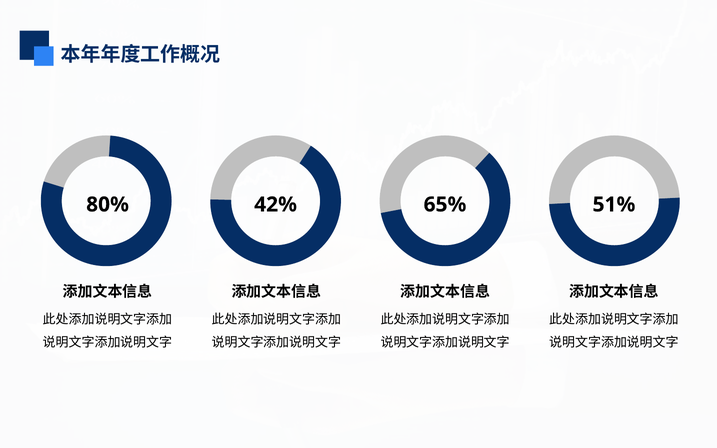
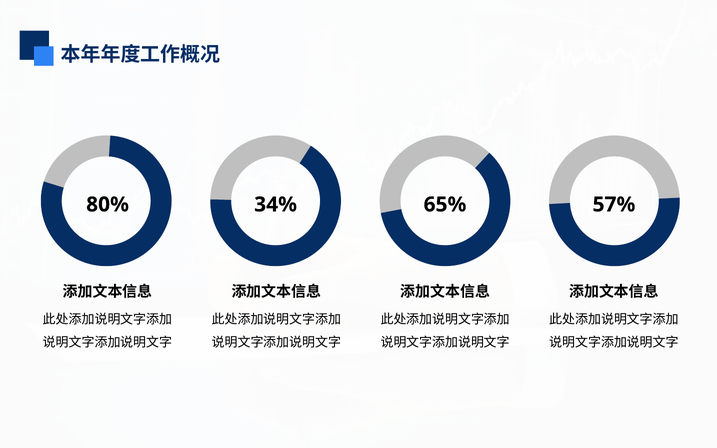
42%: 42% -> 34% (276, 205)
51%: 51% -> 57% (614, 205)
